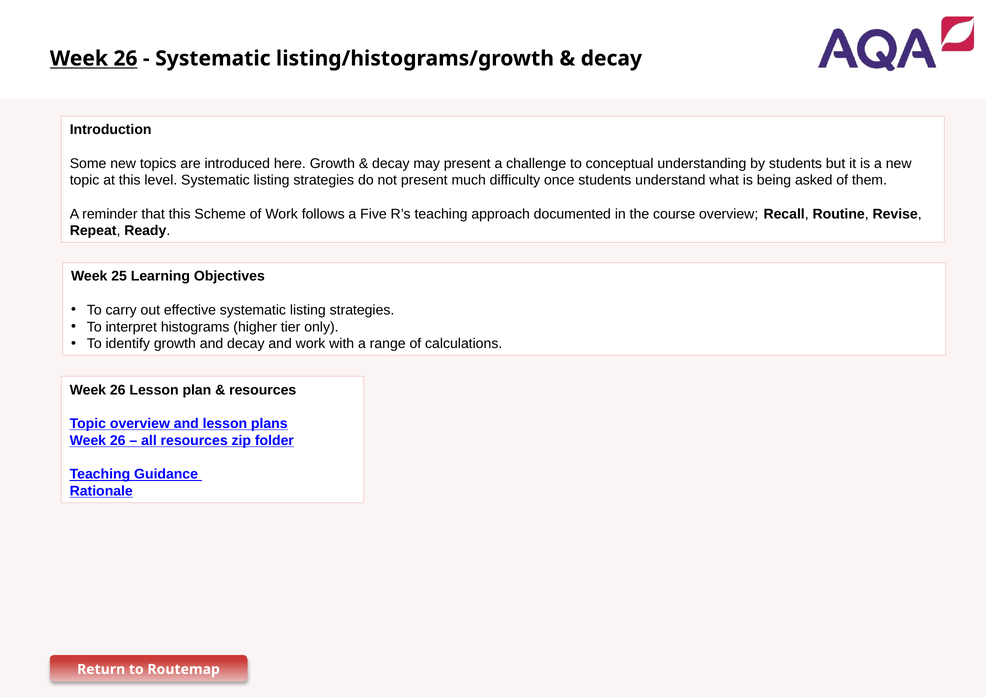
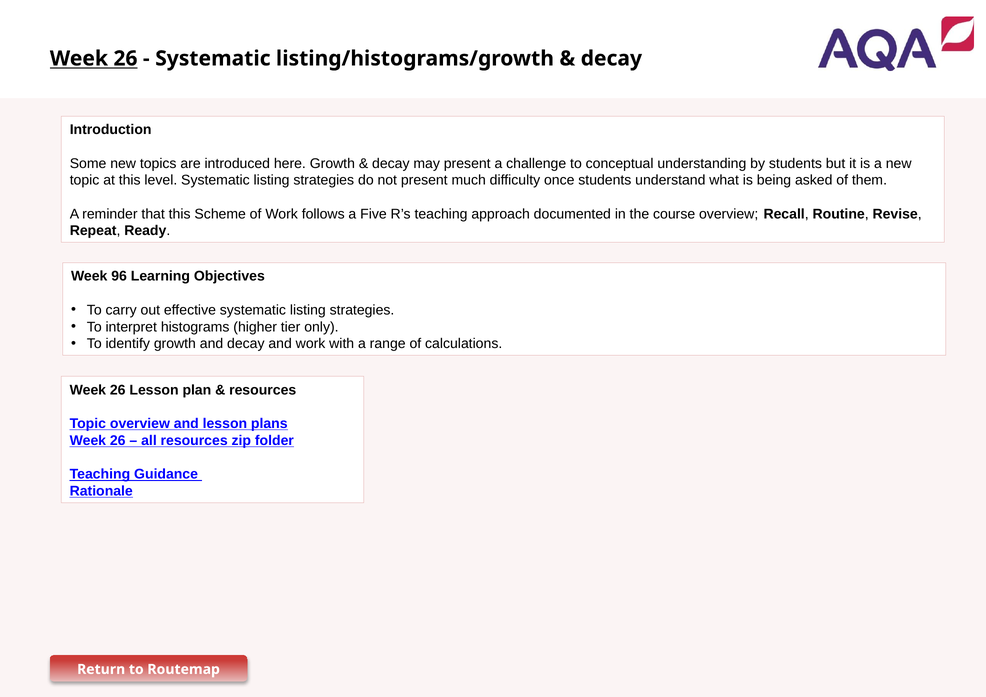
25: 25 -> 96 (119, 276)
